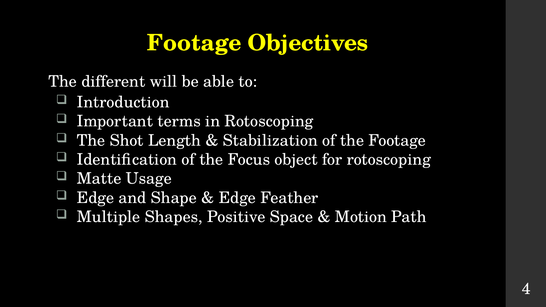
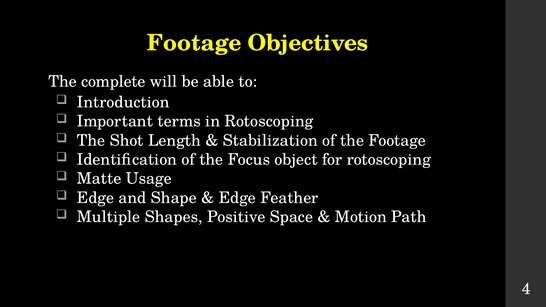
different: different -> complete (113, 82)
